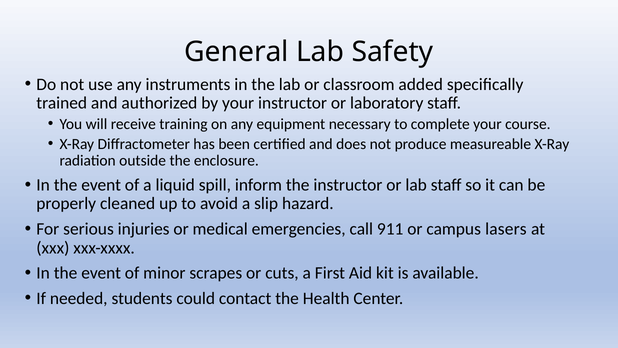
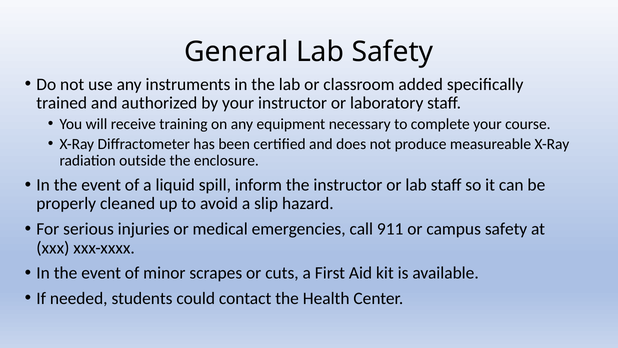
campus lasers: lasers -> safety (506, 229)
